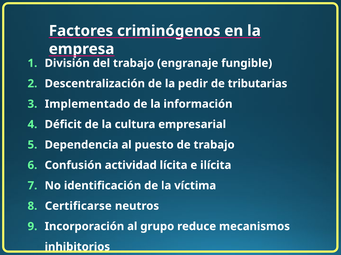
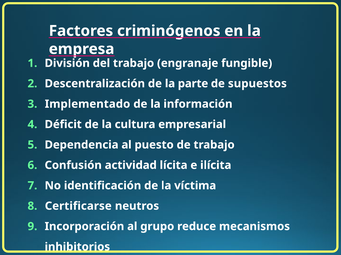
pedir: pedir -> parte (193, 84)
tributarias: tributarias -> supuestos (257, 84)
